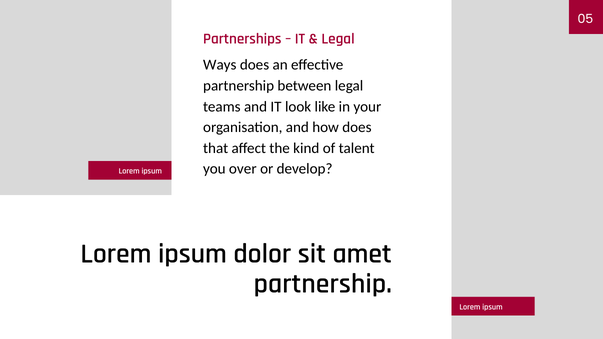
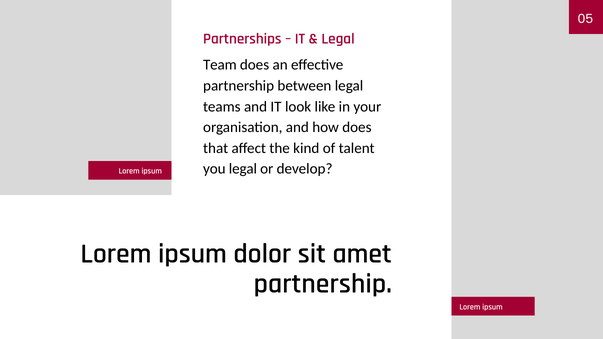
Ways: Ways -> Team (220, 65)
you over: over -> legal (243, 169)
